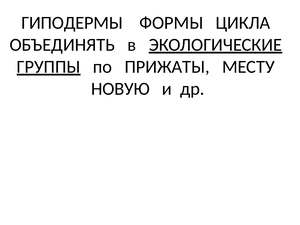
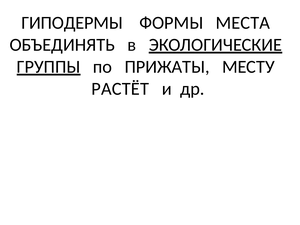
ЦИКЛА: ЦИКЛА -> МЕСТА (243, 23)
НОВУЮ: НОВУЮ -> РАСТЁТ (120, 89)
